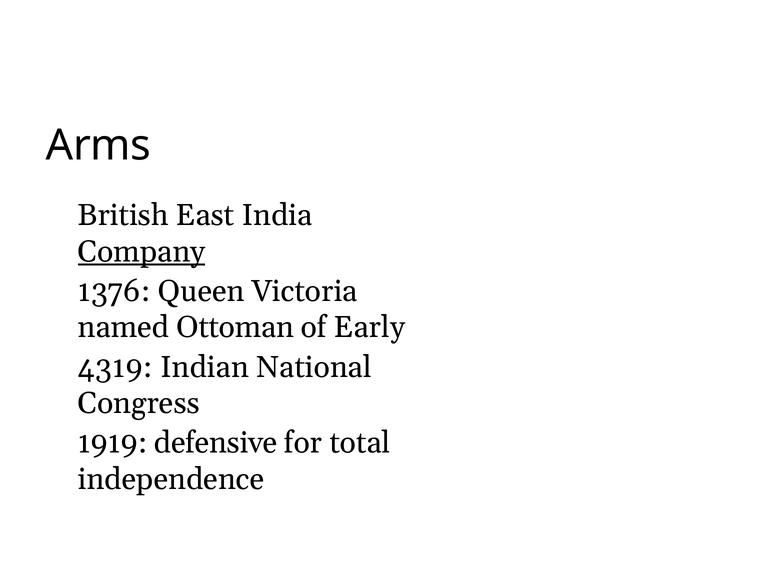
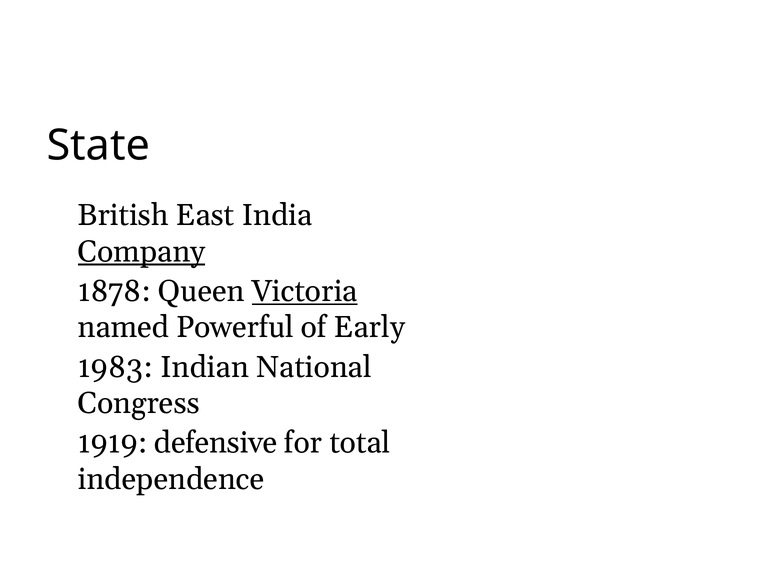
Arms: Arms -> State (98, 146)
1376: 1376 -> 1878 (114, 291)
Victoria underline: none -> present (305, 291)
Ottoman: Ottoman -> Powerful (235, 328)
4319: 4319 -> 1983 (115, 367)
